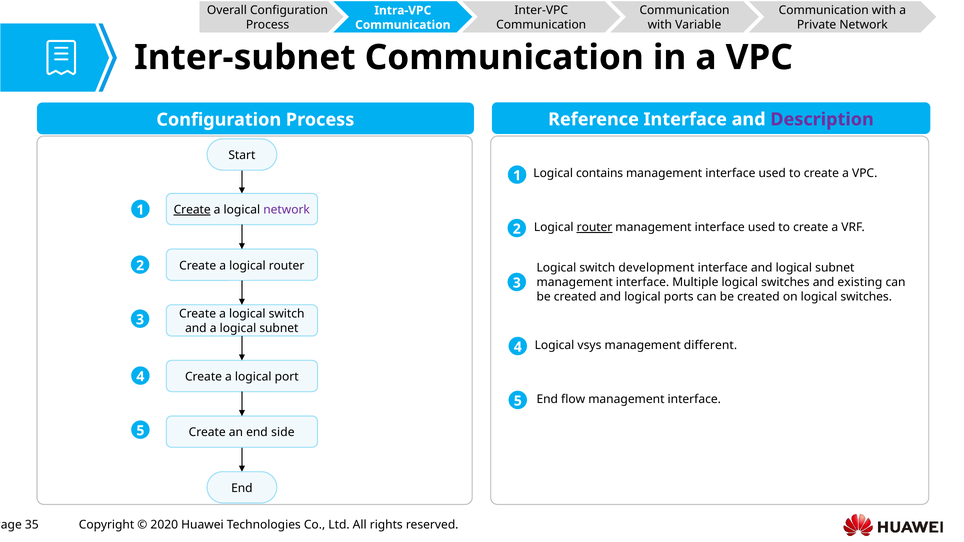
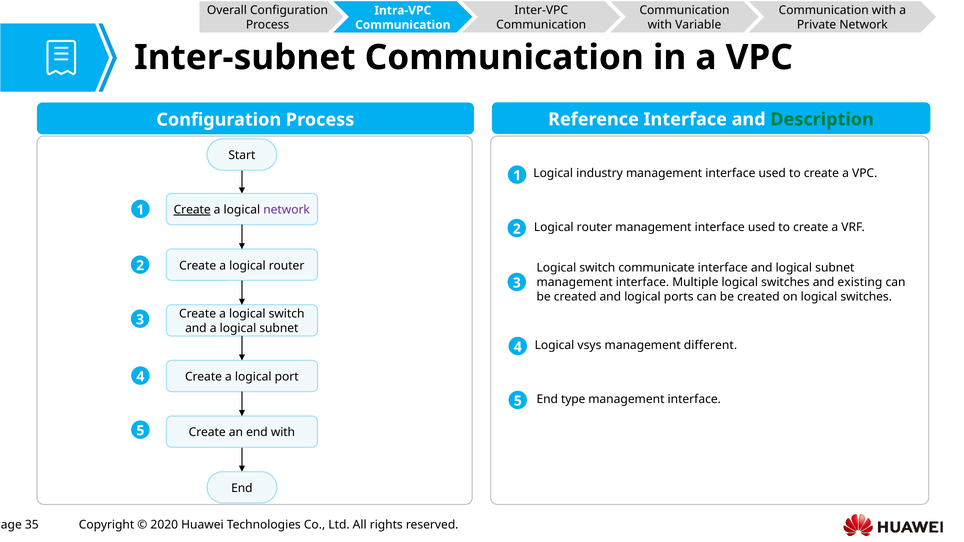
Description colour: purple -> green (822, 119)
contains: contains -> industry (600, 173)
router underline: present -> none (595, 227)
development: development -> communicate (657, 268)
flow: flow -> type (573, 400)
end side: side -> with (283, 433)
